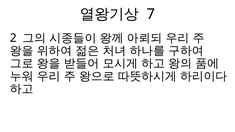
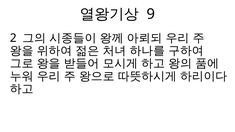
7: 7 -> 9 (151, 14)
